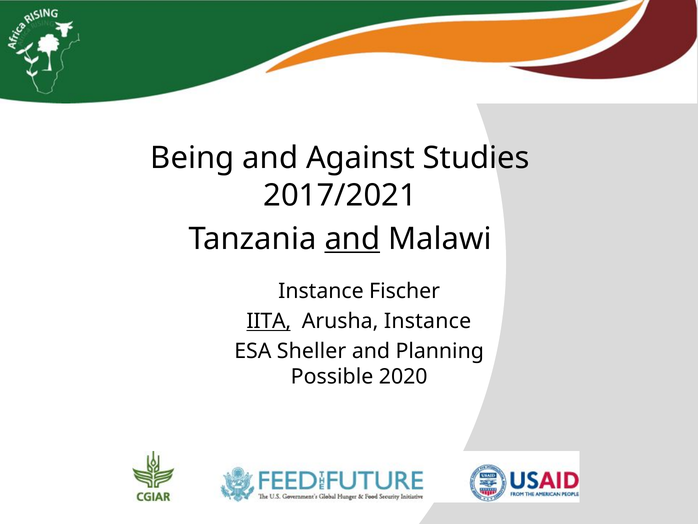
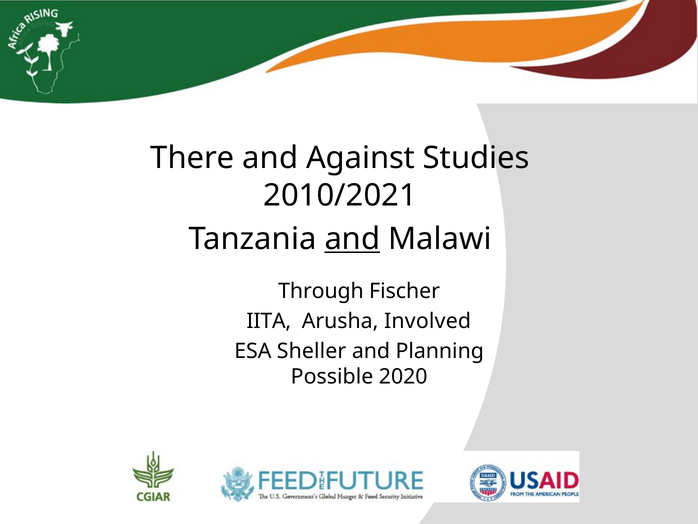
Being: Being -> There (192, 158)
2017/2021: 2017/2021 -> 2010/2021 (340, 195)
Instance: Instance -> Through (321, 291)
IITA underline: present -> none (269, 321)
Arusha Instance: Instance -> Involved (428, 321)
